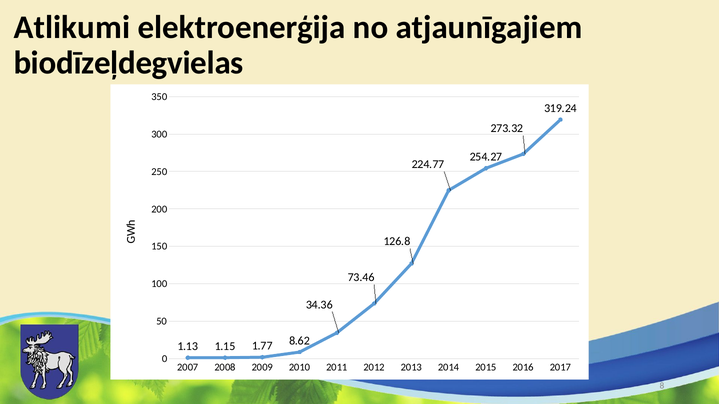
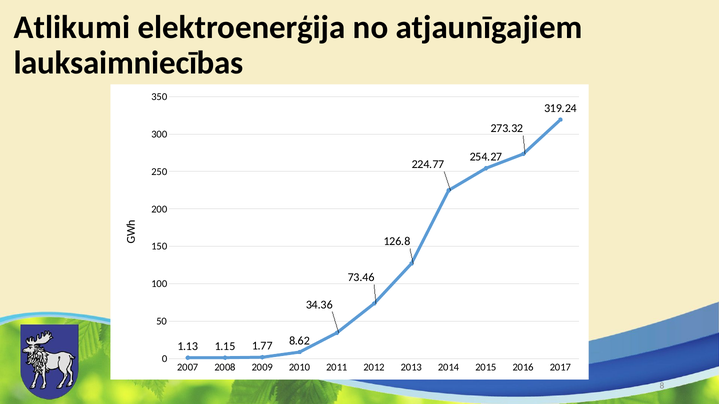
biodīzeļdegvielas: biodīzeļdegvielas -> lauksaimniecības (129, 63)
